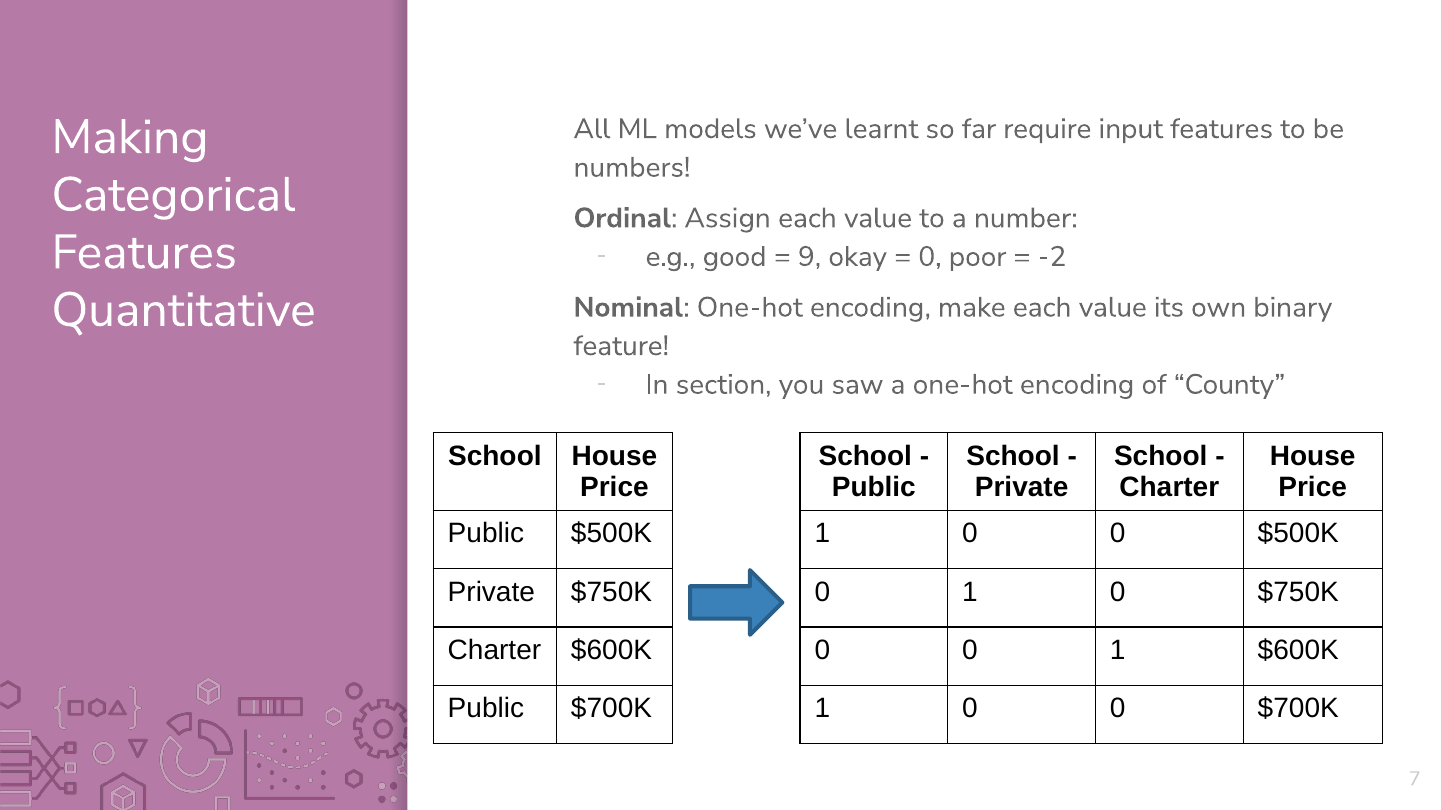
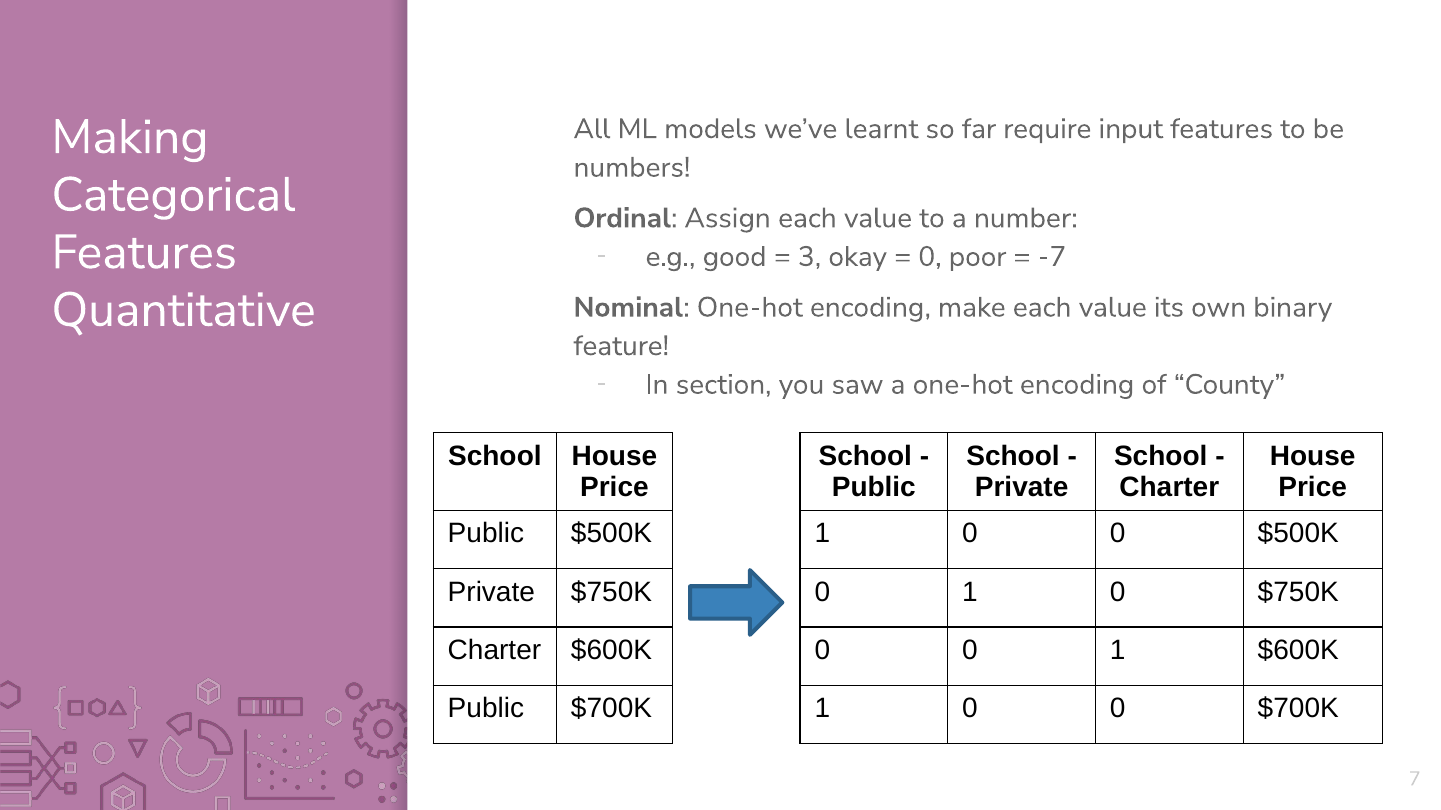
9: 9 -> 3 (810, 257)
-2: -2 -> -7 (1052, 257)
